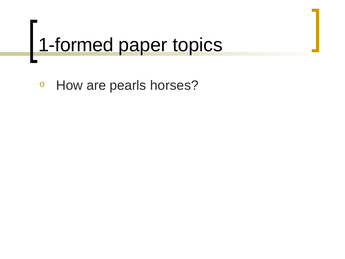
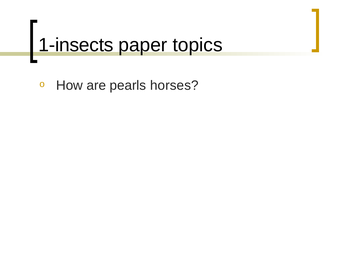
1-formed: 1-formed -> 1-insects (76, 45)
